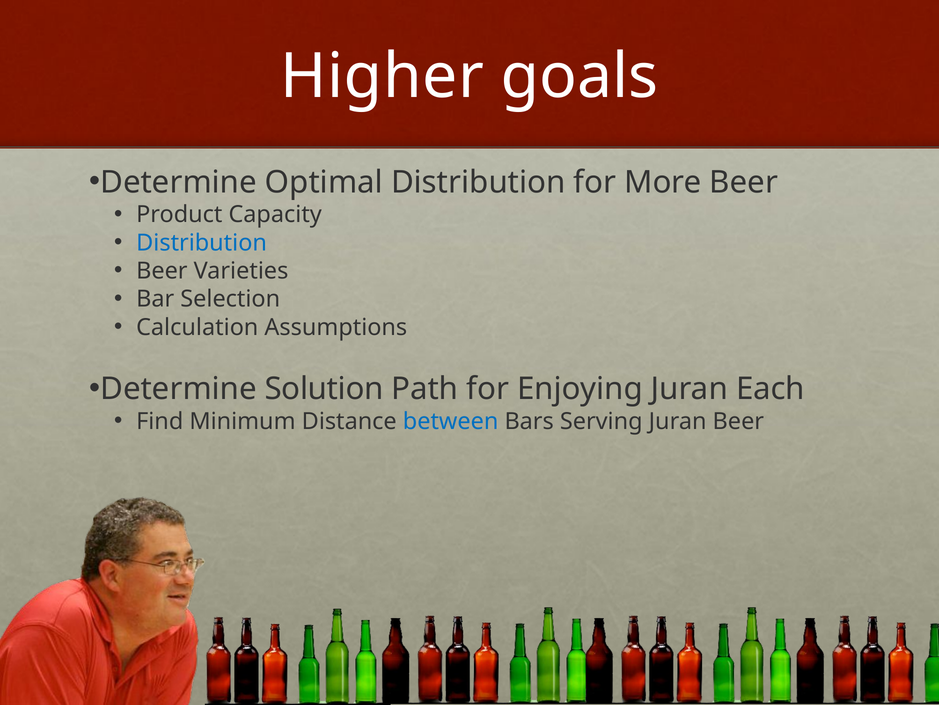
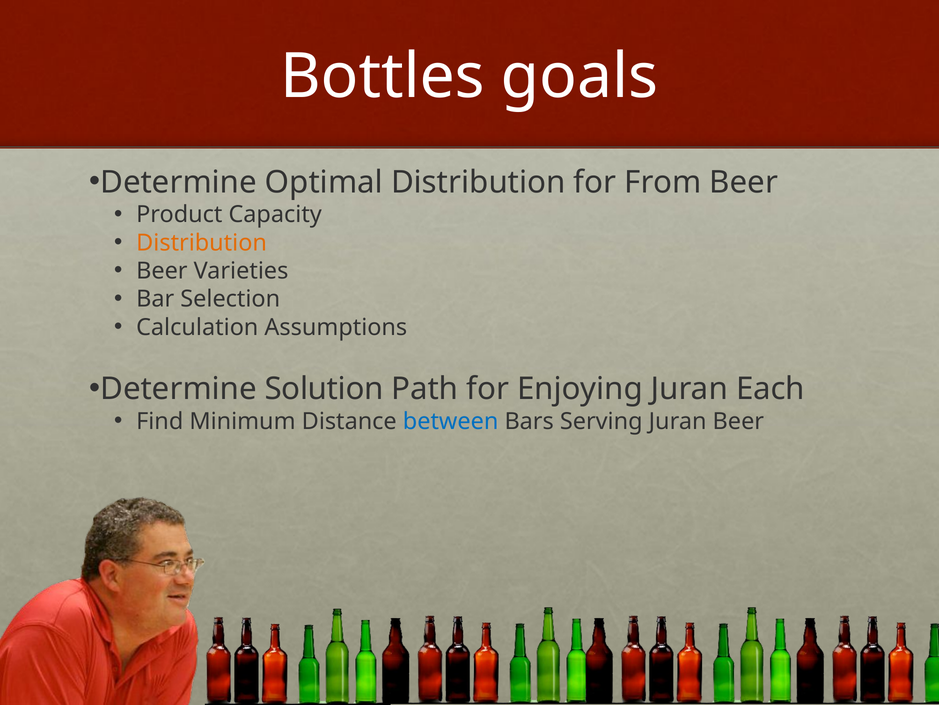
Higher: Higher -> Bottles (382, 77)
More: More -> From (663, 182)
Distribution colour: blue -> orange (202, 243)
